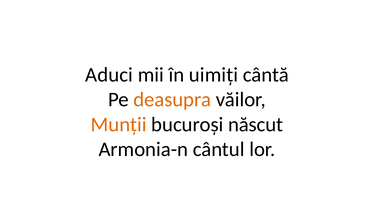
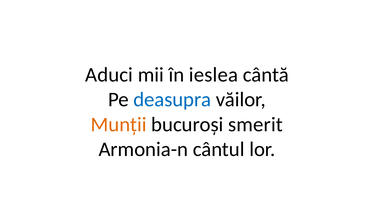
uimiți: uimiți -> ieslea (213, 75)
deasupra colour: orange -> blue (172, 100)
născut: născut -> smerit (255, 125)
